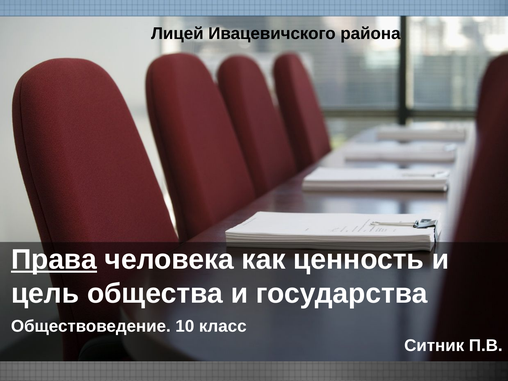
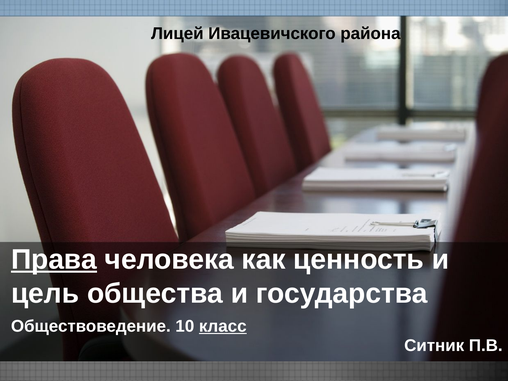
класс underline: none -> present (223, 326)
